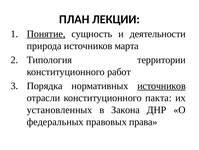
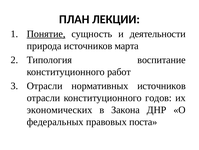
территории: территории -> воспитание (162, 60)
Порядка: Порядка -> Отрасли (45, 85)
источников underline: present -> none (162, 85)
пакта: пакта -> годов (158, 97)
установленных: установленных -> экономических (60, 109)
права: права -> поста (143, 121)
